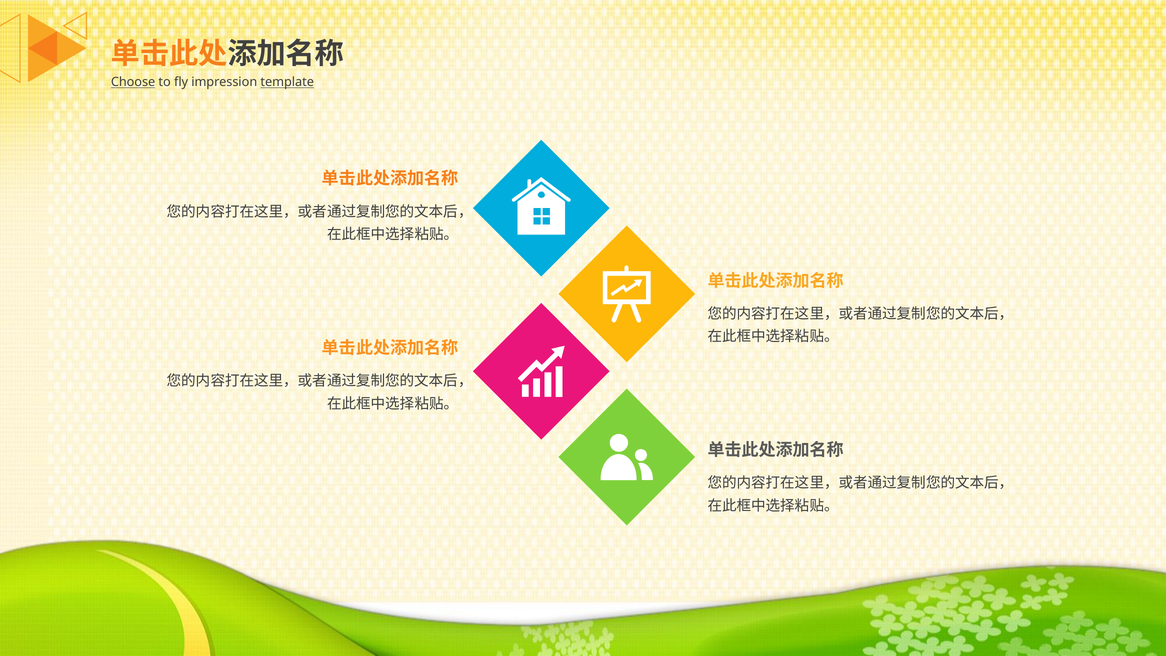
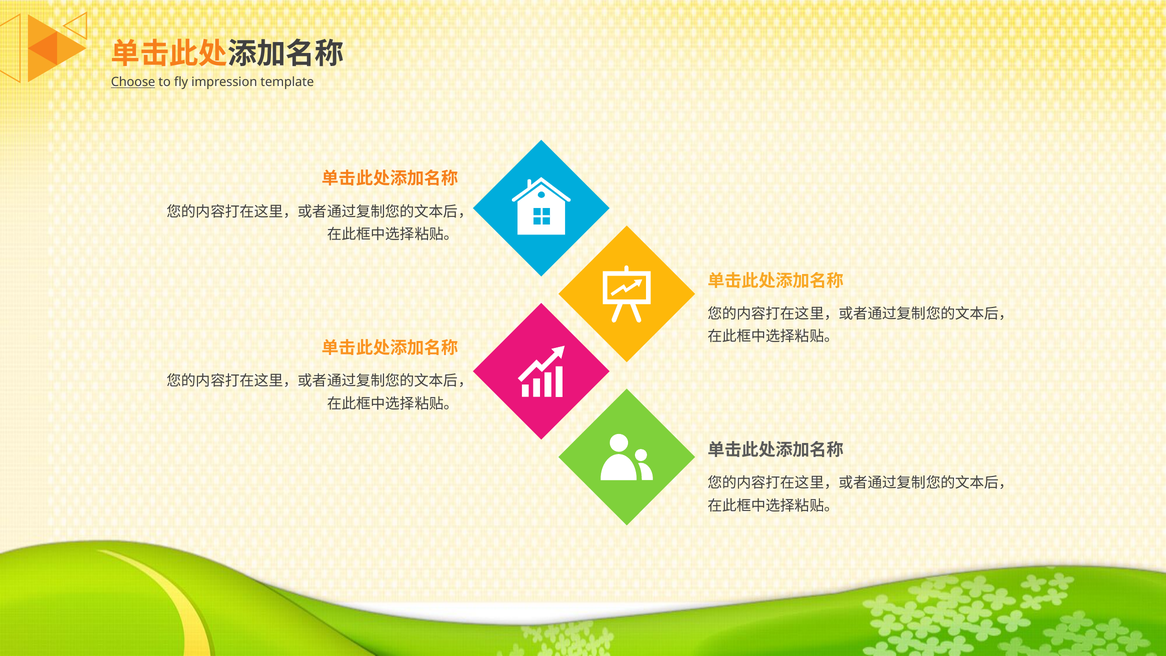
template underline: present -> none (287, 82)
